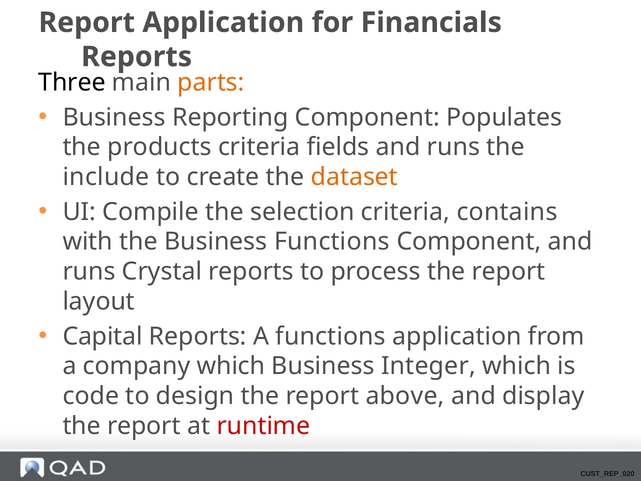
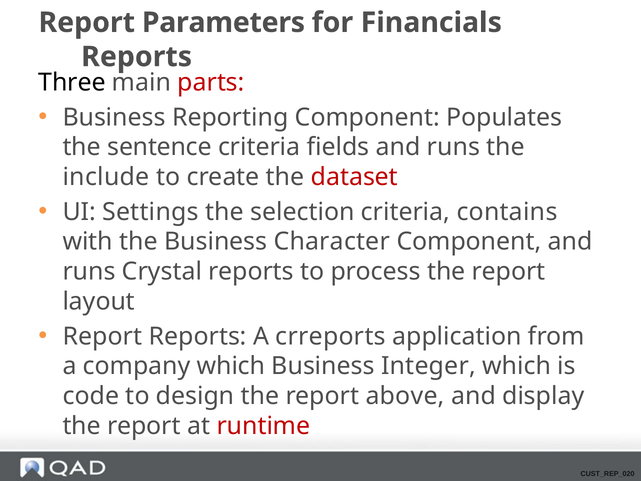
Report Application: Application -> Parameters (223, 23)
parts colour: orange -> red (211, 82)
products: products -> sentence (160, 147)
dataset colour: orange -> red (354, 177)
Compile: Compile -> Settings (151, 212)
Business Functions: Functions -> Character (332, 242)
Capital: Capital -> Report (102, 336)
A functions: functions -> crreports (331, 336)
